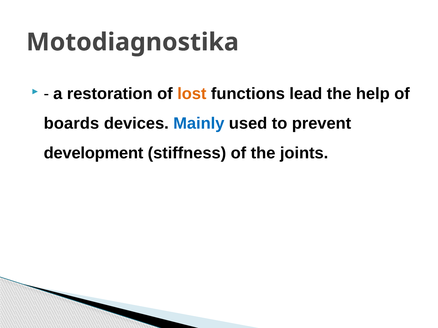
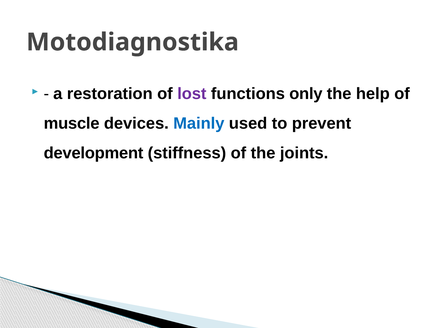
lost colour: orange -> purple (192, 94)
lead: lead -> only (306, 94)
boards: boards -> muscle (72, 124)
